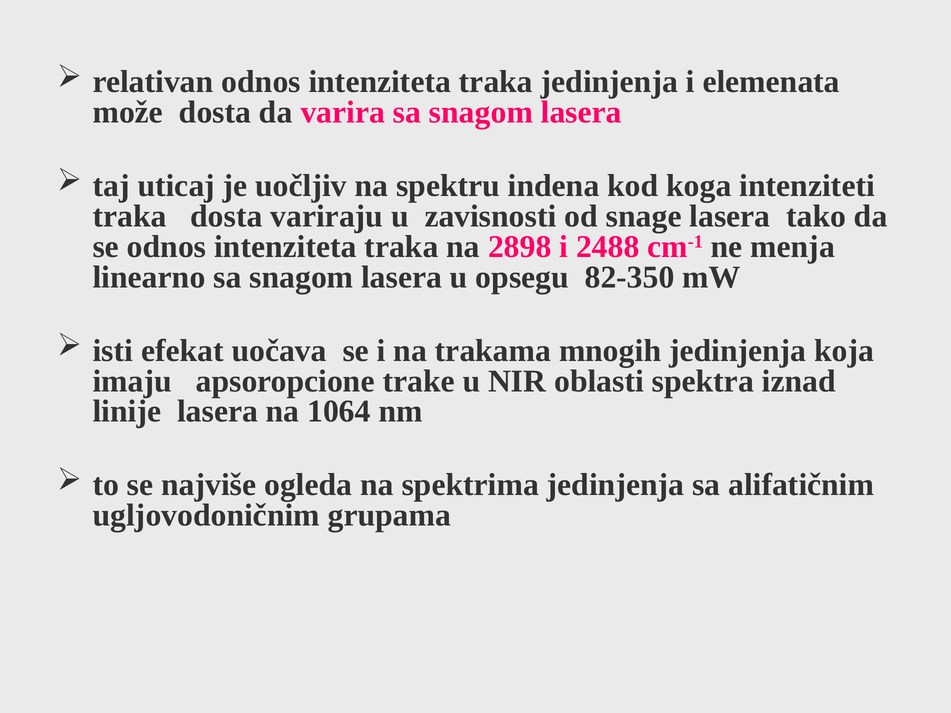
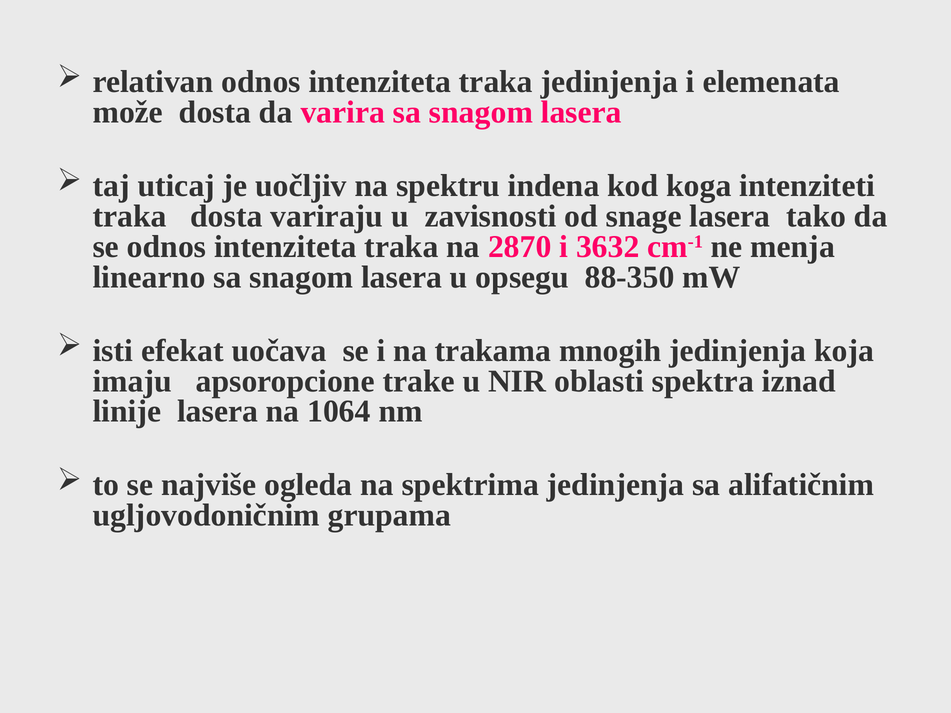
2898: 2898 -> 2870 (520, 247)
2488: 2488 -> 3632 (608, 247)
82-350: 82-350 -> 88-350 (630, 277)
